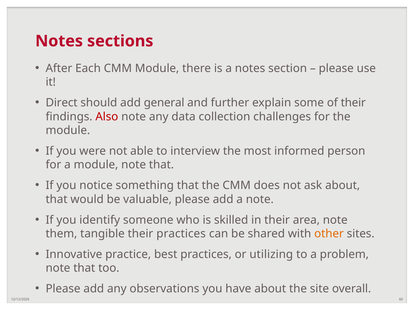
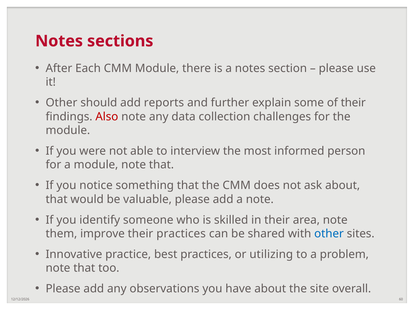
Direct: Direct -> Other (62, 103)
general: general -> reports (164, 103)
tangible: tangible -> improve (103, 234)
other colour: orange -> blue (329, 234)
